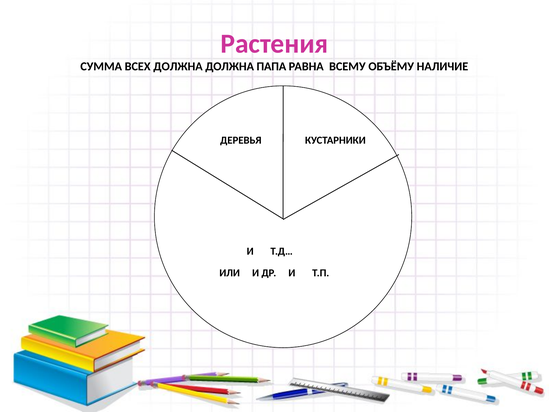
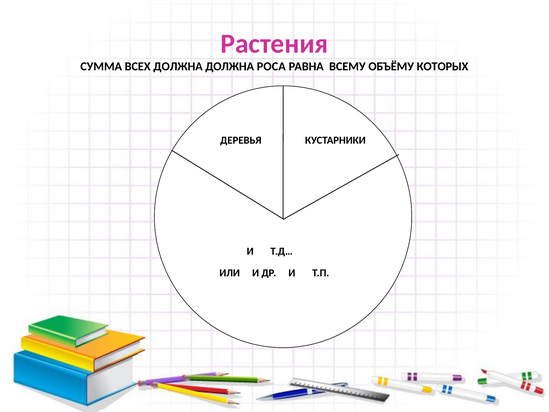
ПАПА: ПАПА -> РОСА (271, 66)
НАЛИЧИЕ: НАЛИЧИЕ -> КОТОРЫХ (443, 66)
